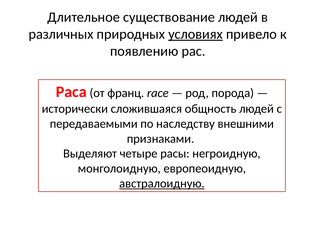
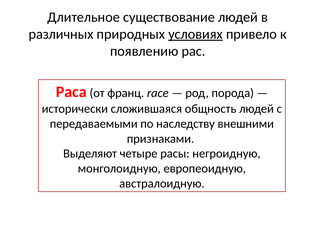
австралоидную underline: present -> none (162, 183)
